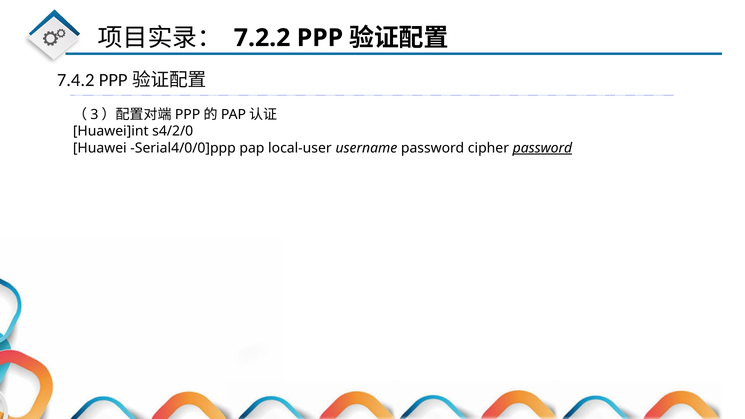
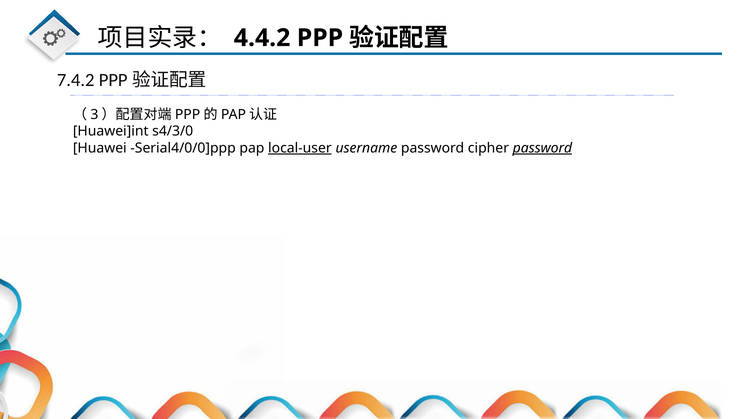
7.2.2: 7.2.2 -> 4.4.2 (262, 38)
s4/2/0: s4/2/0 -> s4/3/0 (173, 131)
local-user underline: none -> present (300, 148)
